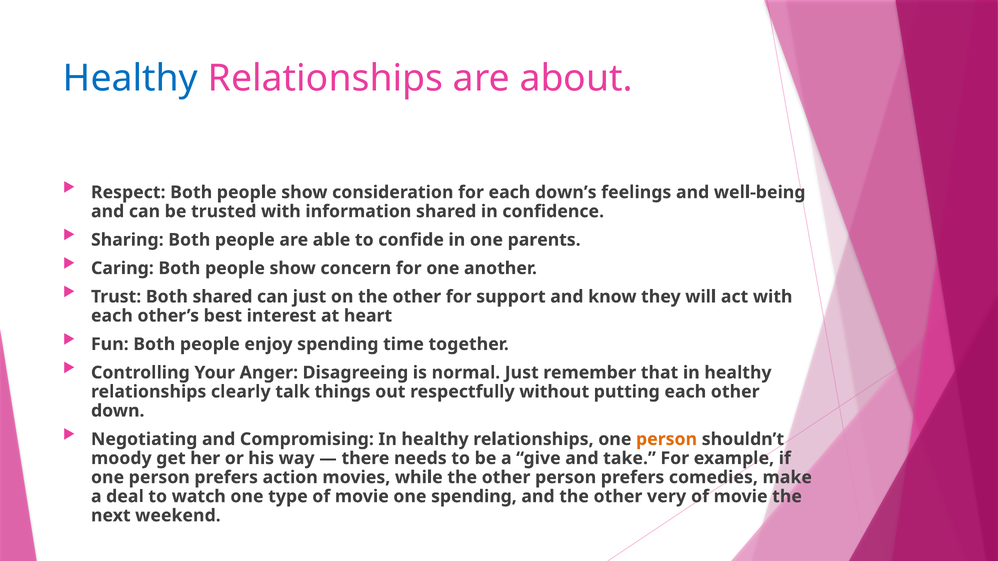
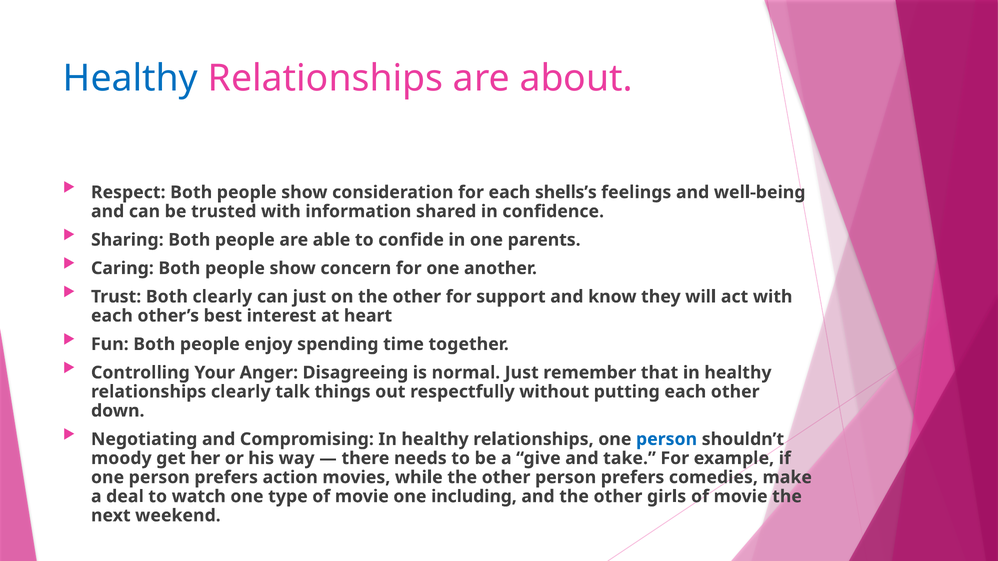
down’s: down’s -> shells’s (566, 192)
Both shared: shared -> clearly (222, 297)
person colour: orange -> blue (667, 439)
one spending: spending -> including (474, 497)
very: very -> girls (667, 497)
